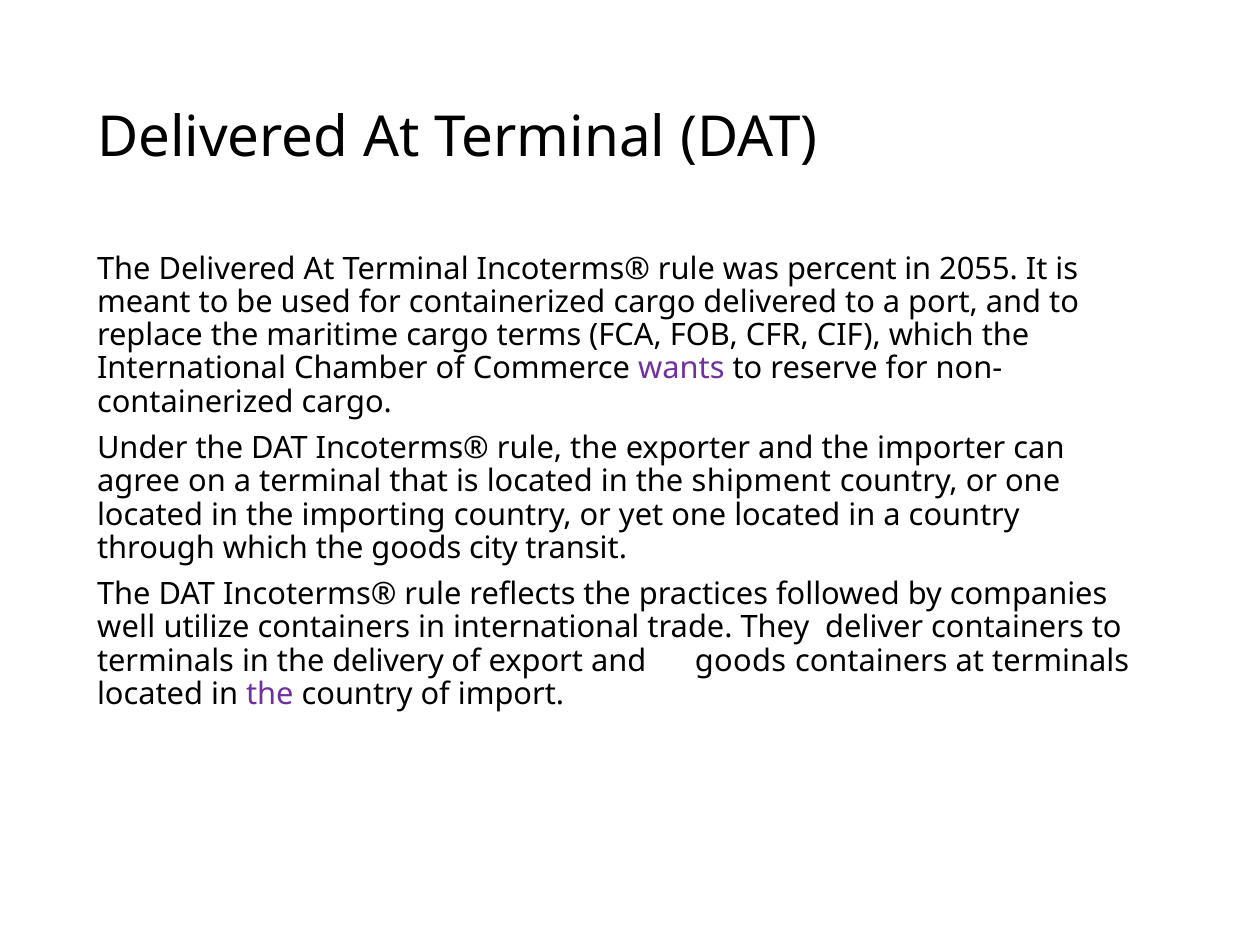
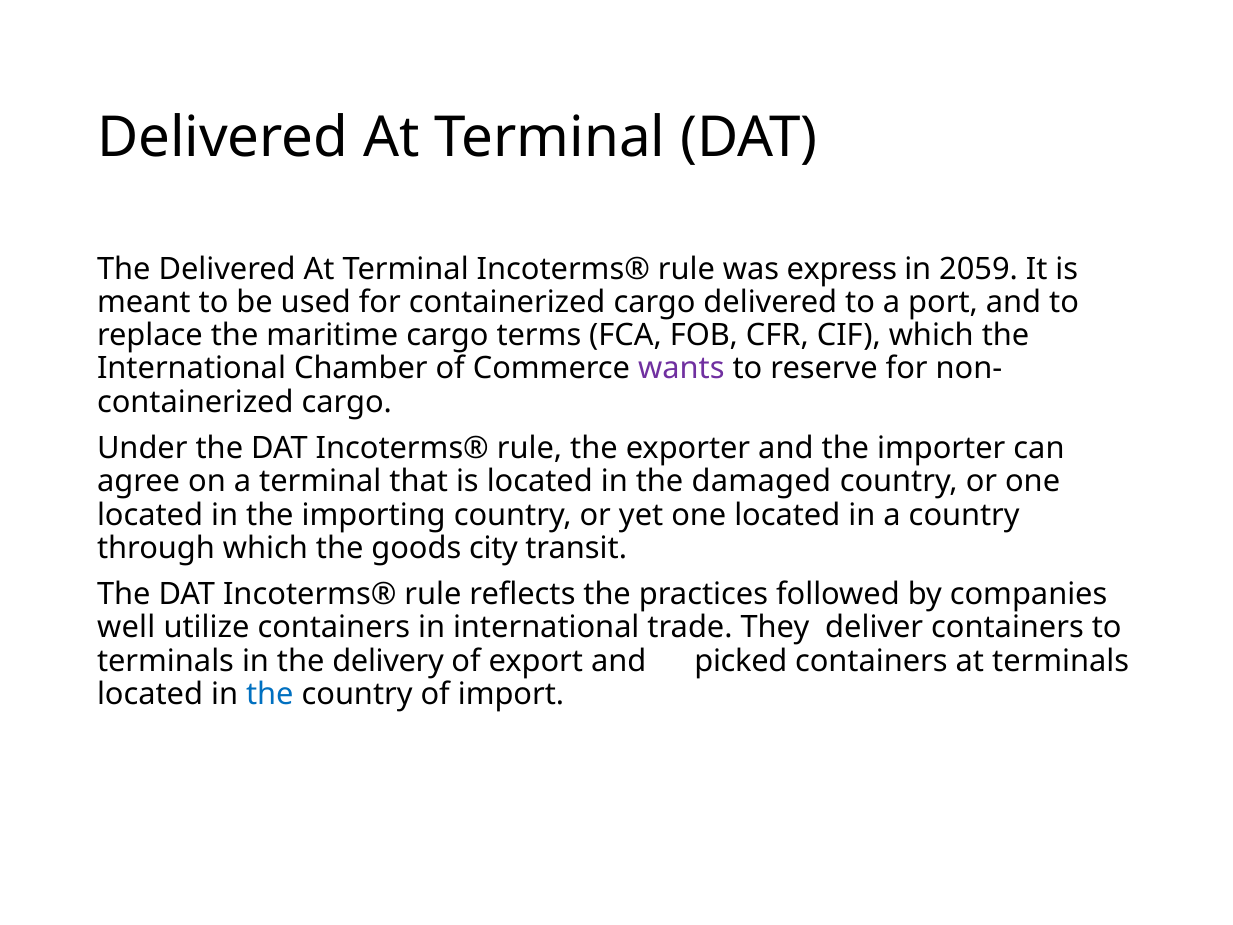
percent: percent -> express (842, 269)
2055: 2055 -> 2059 (979, 269)
shipment: shipment -> damaged (761, 481)
and goods: goods -> picked (741, 661)
the colour: purple -> blue (270, 694)
